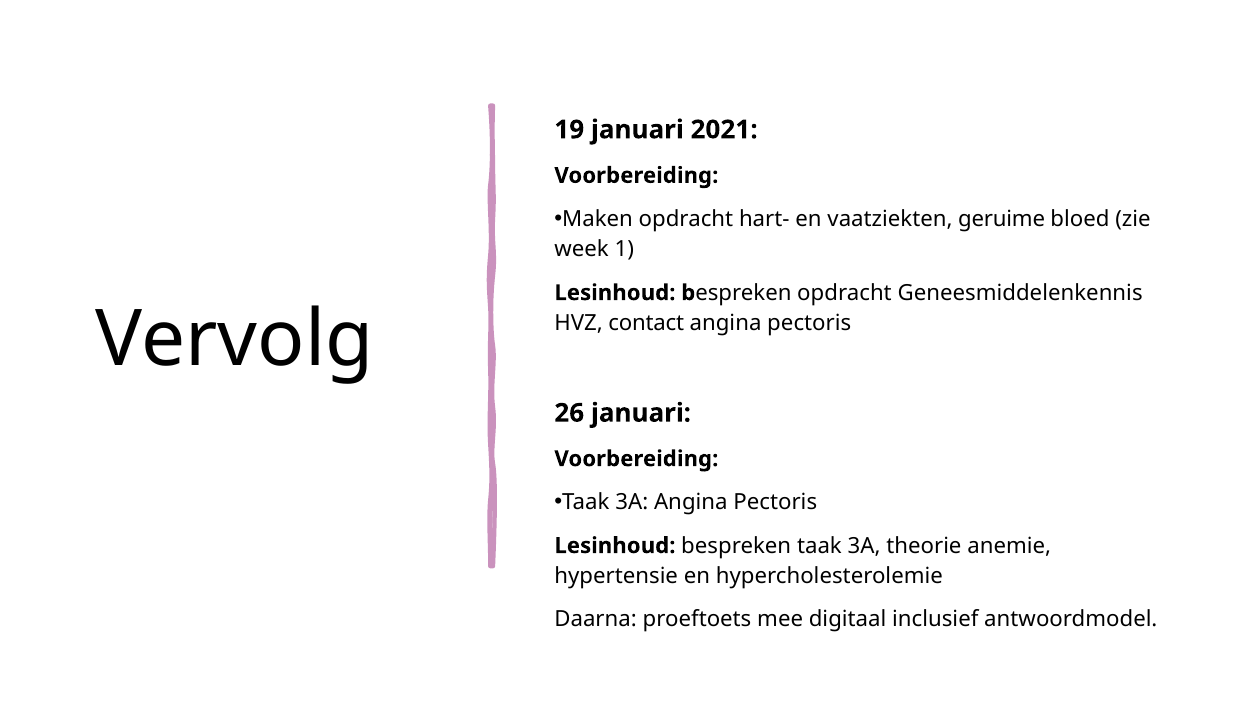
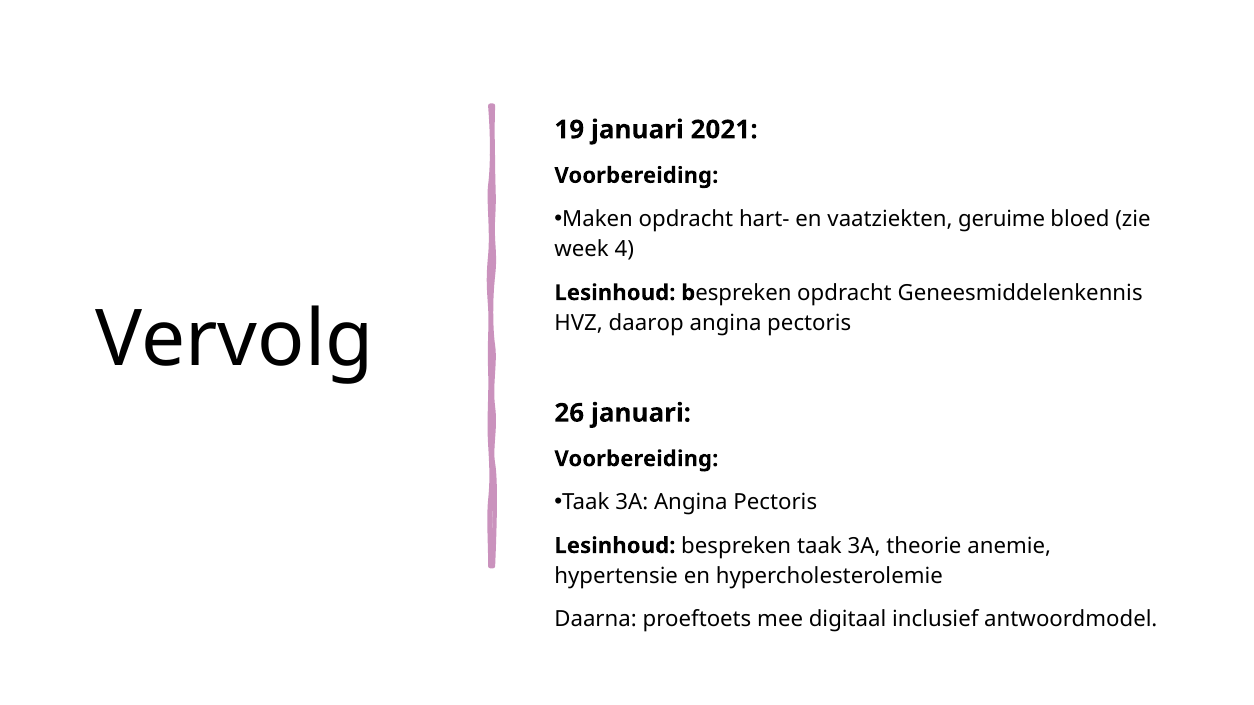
1: 1 -> 4 (624, 249)
contact: contact -> daarop (646, 323)
